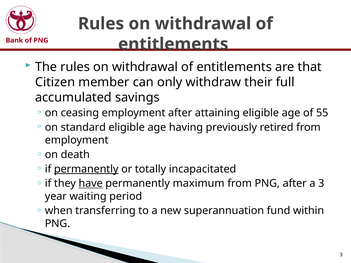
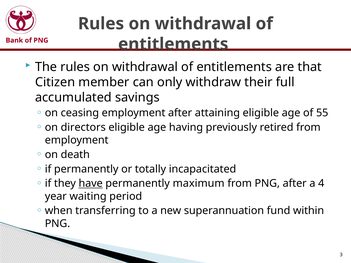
standard: standard -> directors (83, 127)
permanently underline: present -> none (86, 169)
a 3: 3 -> 4 (321, 184)
